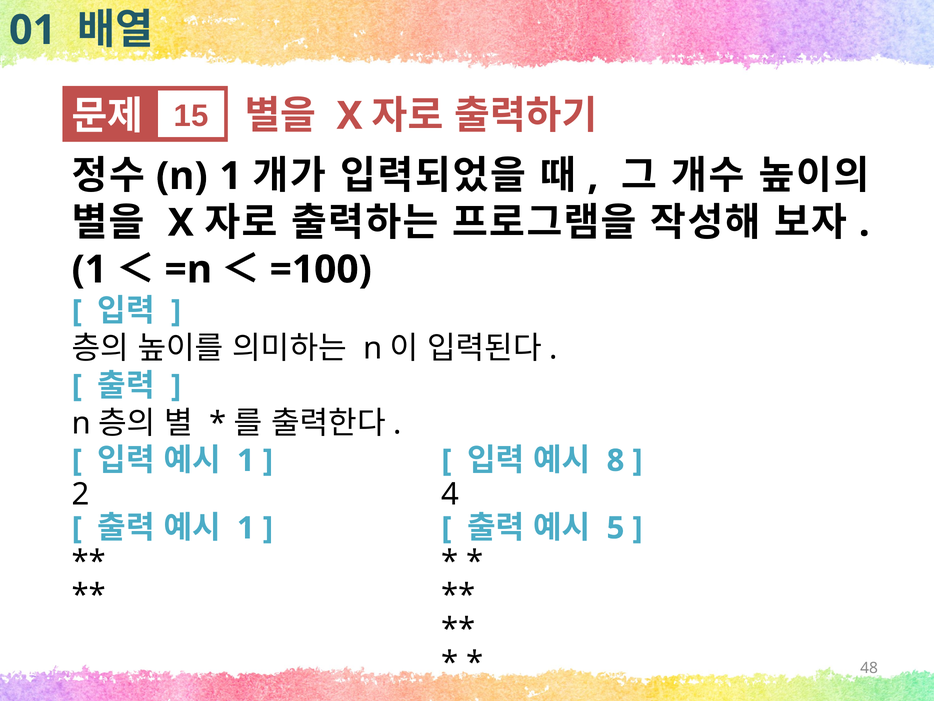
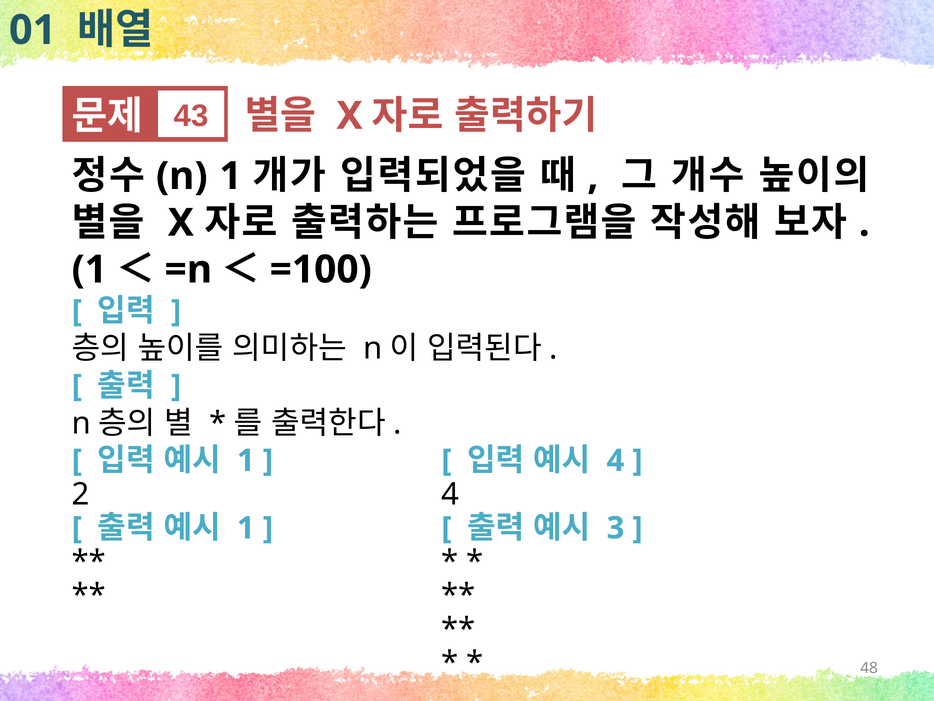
15: 15 -> 43 (191, 116)
8: 8 -> 4 (615, 460)
5: 5 -> 3 (615, 528)
